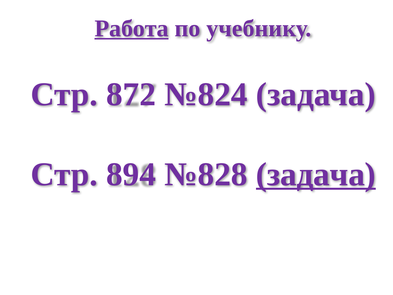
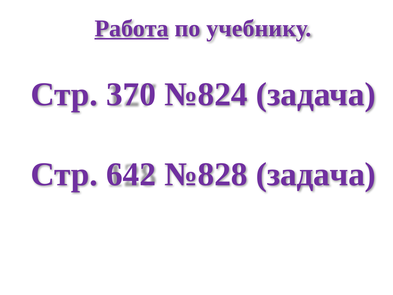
872: 872 -> 370 (131, 94)
894: 894 -> 642 (131, 174)
задача underline: present -> none (316, 174)
